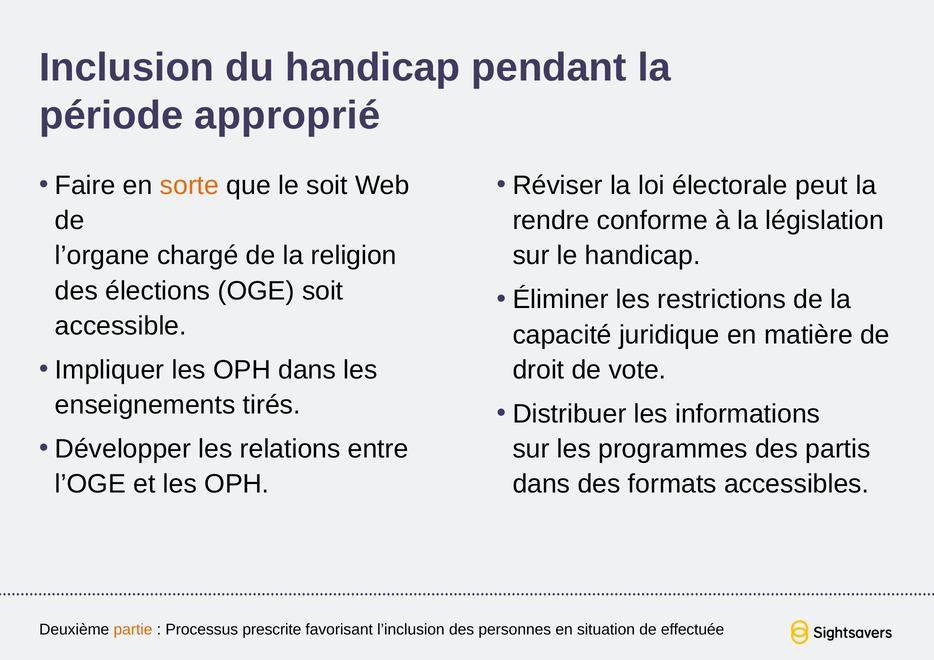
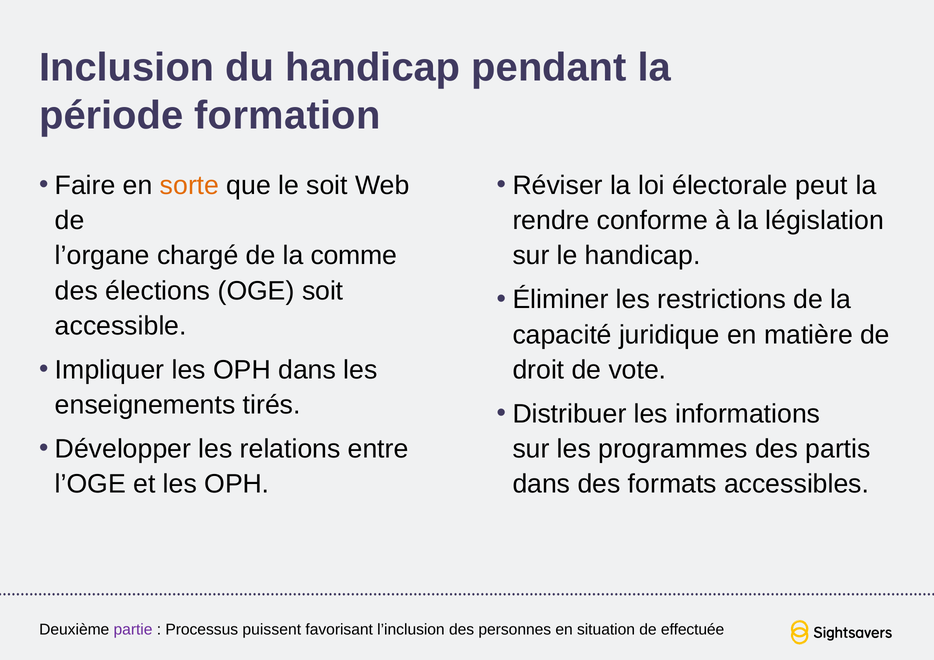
approprié: approprié -> formation (287, 115)
religion: religion -> comme (354, 256)
partie colour: orange -> purple (133, 630)
prescrite: prescrite -> puissent (272, 630)
